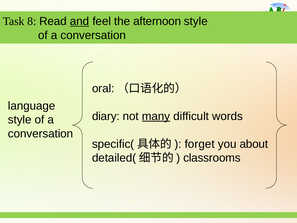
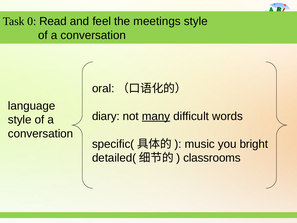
8: 8 -> 0 (32, 21)
and underline: present -> none (80, 21)
afternoon: afternoon -> meetings (157, 21)
forget: forget -> music (200, 144)
about: about -> bright (254, 144)
